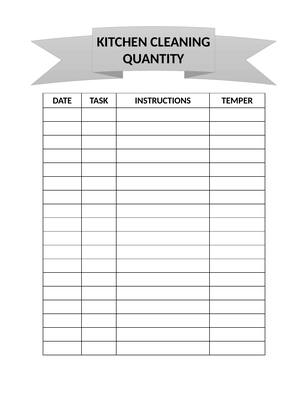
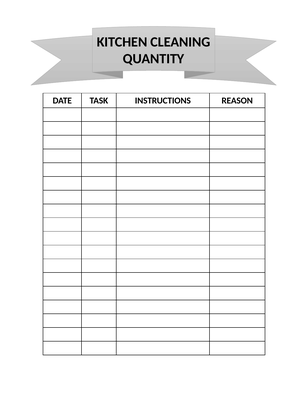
TEMPER: TEMPER -> REASON (237, 101)
